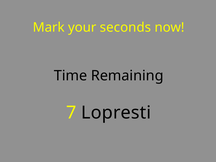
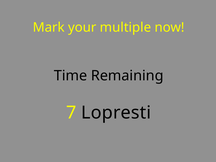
seconds: seconds -> multiple (125, 27)
